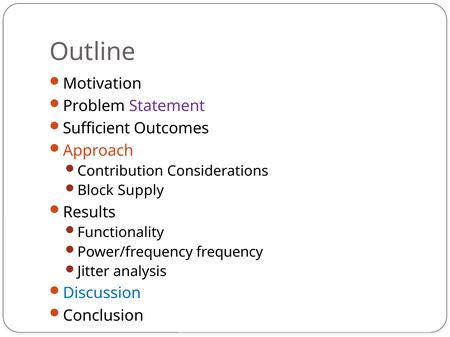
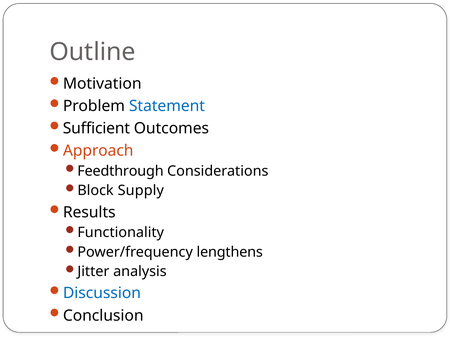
Statement colour: purple -> blue (167, 106)
Contribution: Contribution -> Feedthrough (120, 171)
frequency: frequency -> lengthens (230, 252)
